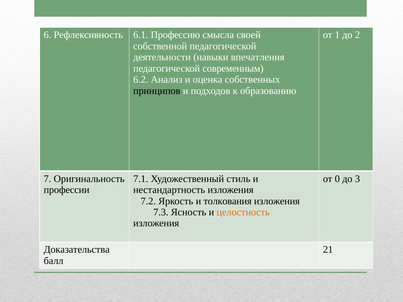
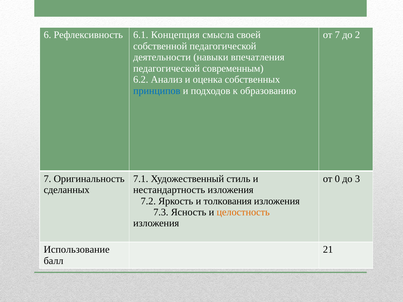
Профессию: Профессию -> Концепция (175, 35)
от 1: 1 -> 7 (337, 35)
принципов colour: black -> blue (157, 91)
профессии: профессии -> сделанных (67, 190)
Доказательства: Доказательства -> Использование (77, 250)
